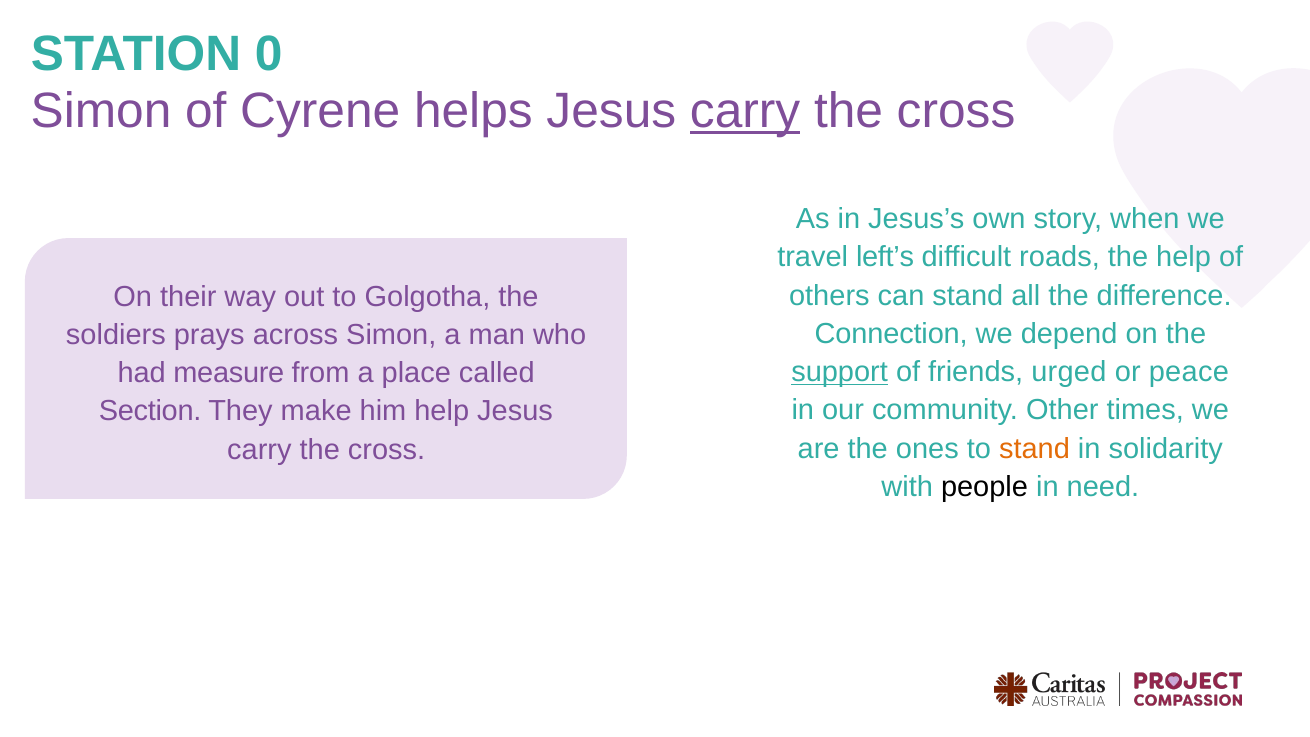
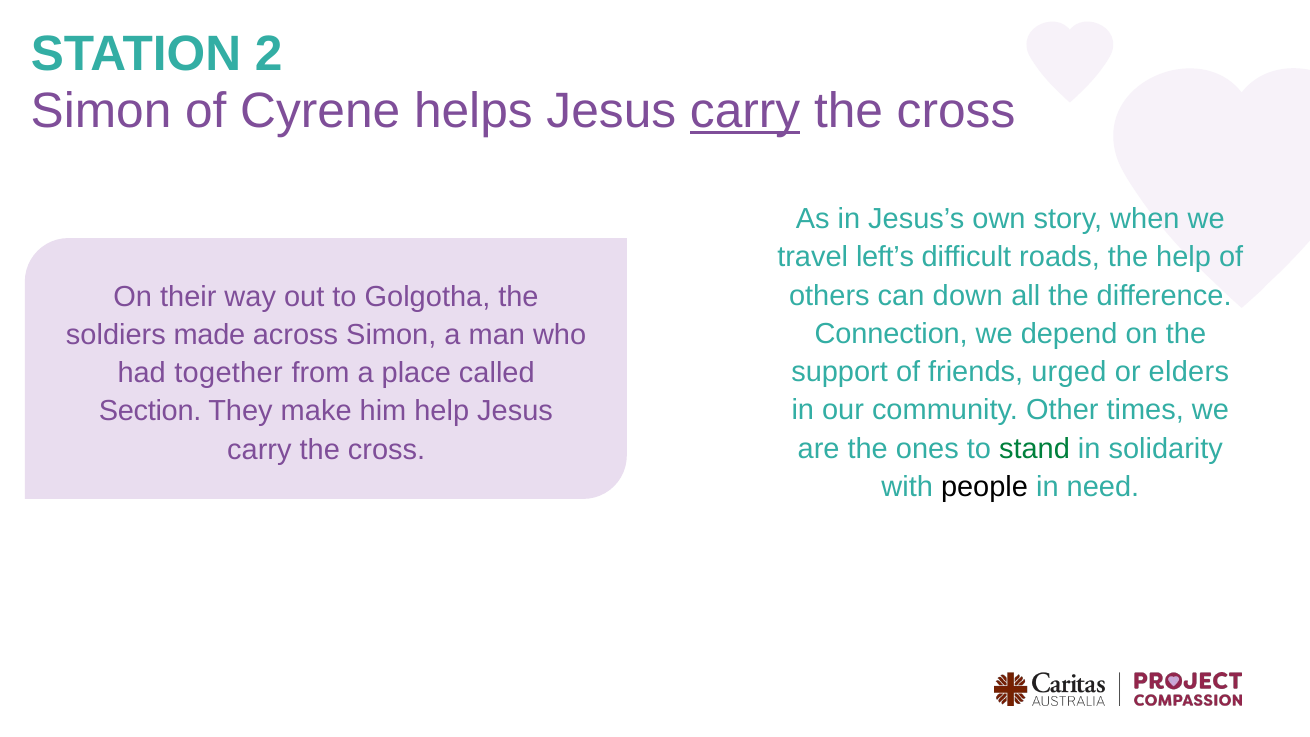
0: 0 -> 2 (269, 54)
can stand: stand -> down (968, 296)
prays: prays -> made (209, 335)
support underline: present -> none (840, 372)
peace: peace -> elders (1189, 372)
measure: measure -> together (229, 373)
stand colour: orange -> green (1034, 449)
